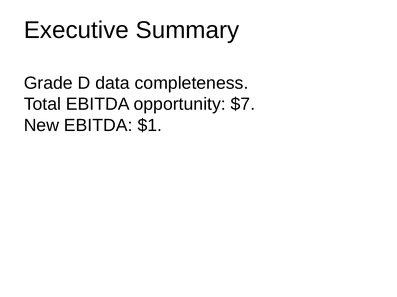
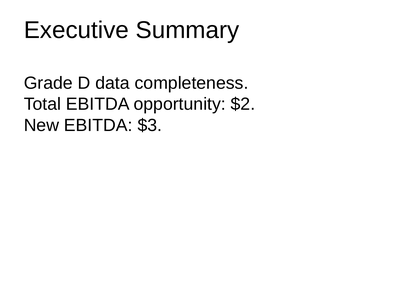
$7: $7 -> $2 (243, 104)
$1: $1 -> $3 (150, 126)
